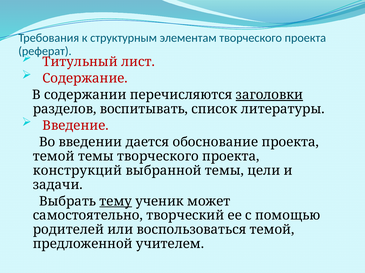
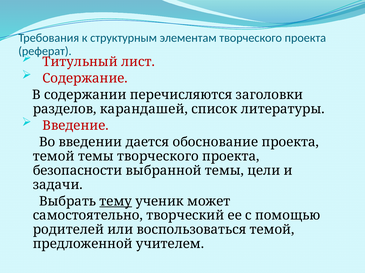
заголовки underline: present -> none (269, 95)
воспитывать: воспитывать -> карандашей (144, 109)
конструкций: конструкций -> безопасности (78, 171)
